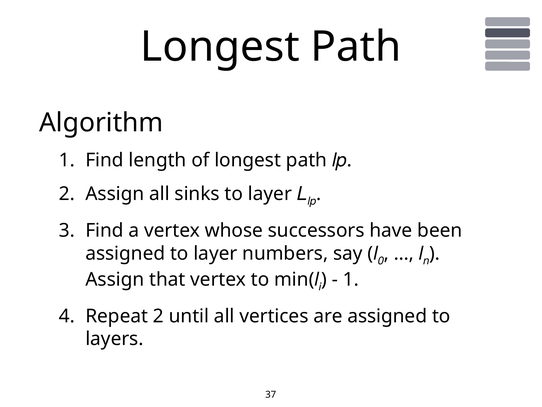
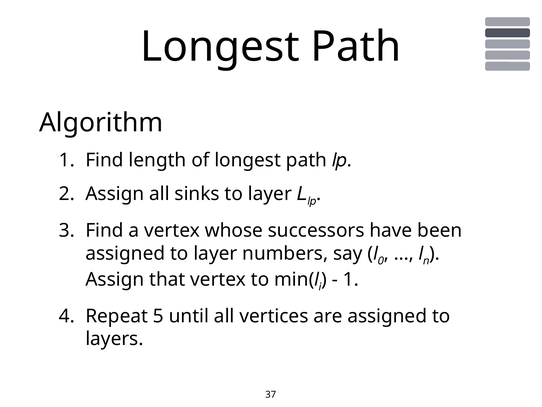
Repeat 2: 2 -> 5 (158, 316)
